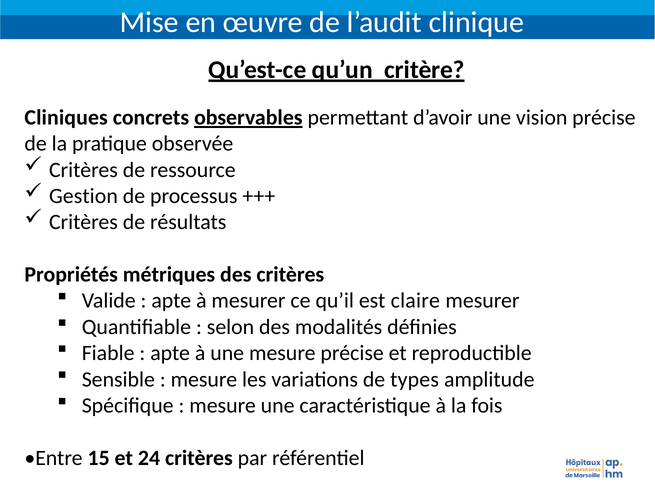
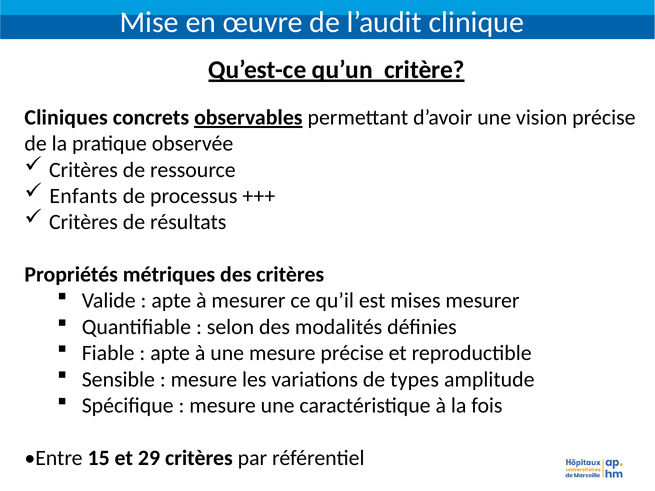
Gestion: Gestion -> Enfants (83, 196)
claire: claire -> mises (415, 301)
24: 24 -> 29 (149, 458)
